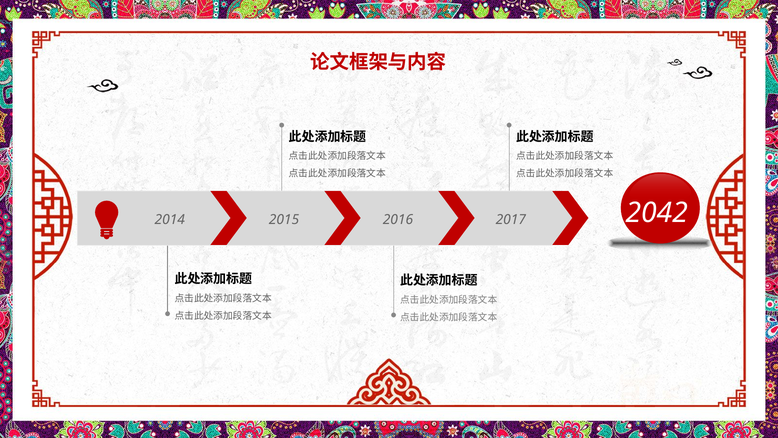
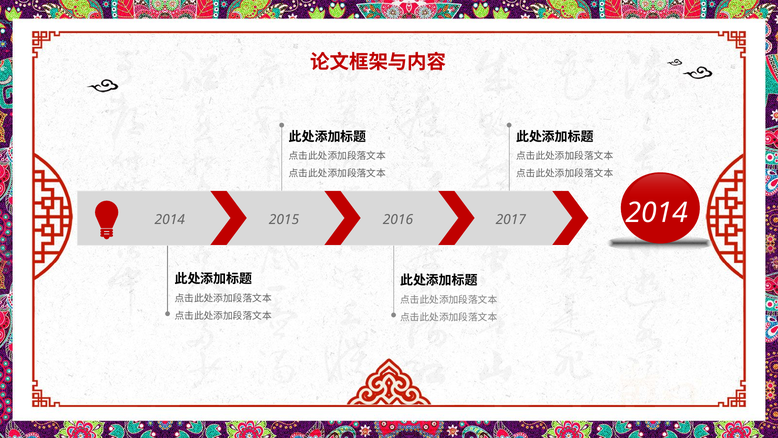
2042: 2042 -> 2014 (657, 212)
